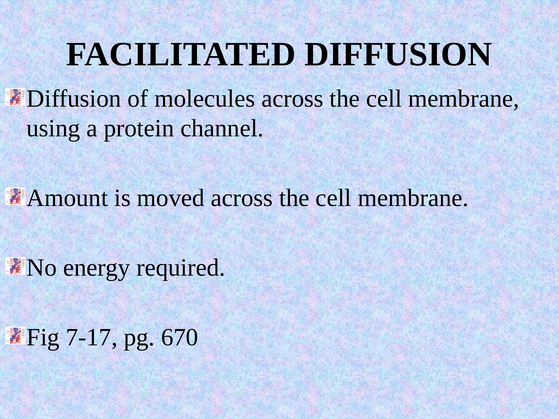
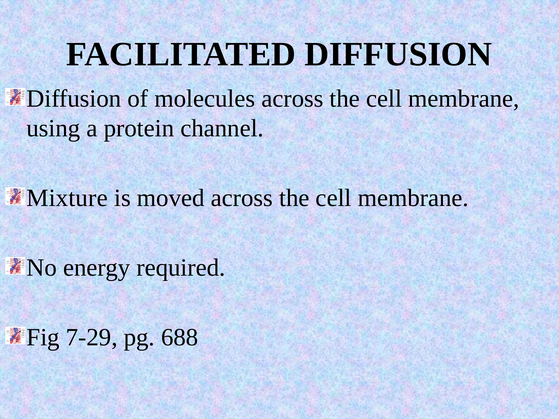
Amount: Amount -> Mixture (67, 198)
7-17: 7-17 -> 7-29 (92, 337)
670: 670 -> 688 (180, 337)
